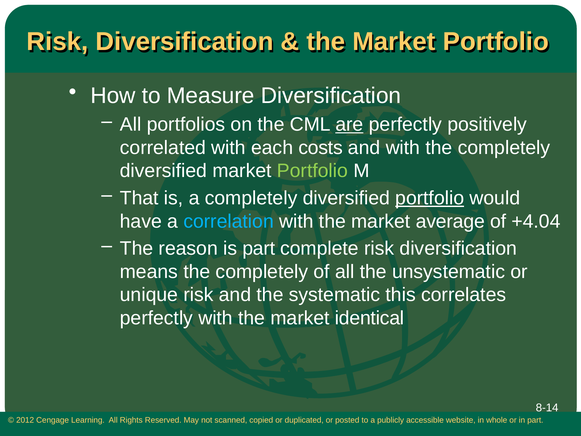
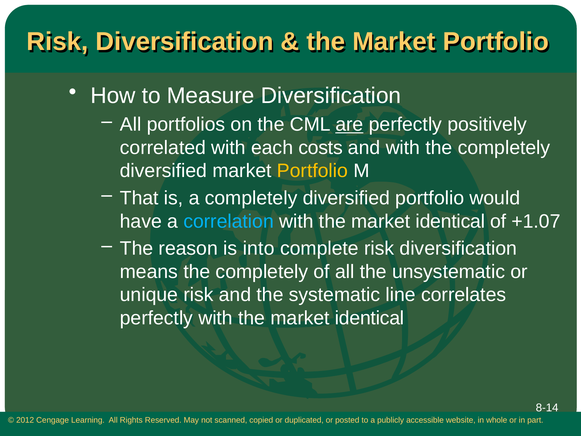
Portfolio colour: light green -> yellow (312, 171)
portfolio underline: present -> none (430, 198)
average: average -> identical (450, 221)
+4.04: +4.04 -> +1.07 (536, 221)
is part: part -> into (259, 248)
this: this -> line (401, 295)
